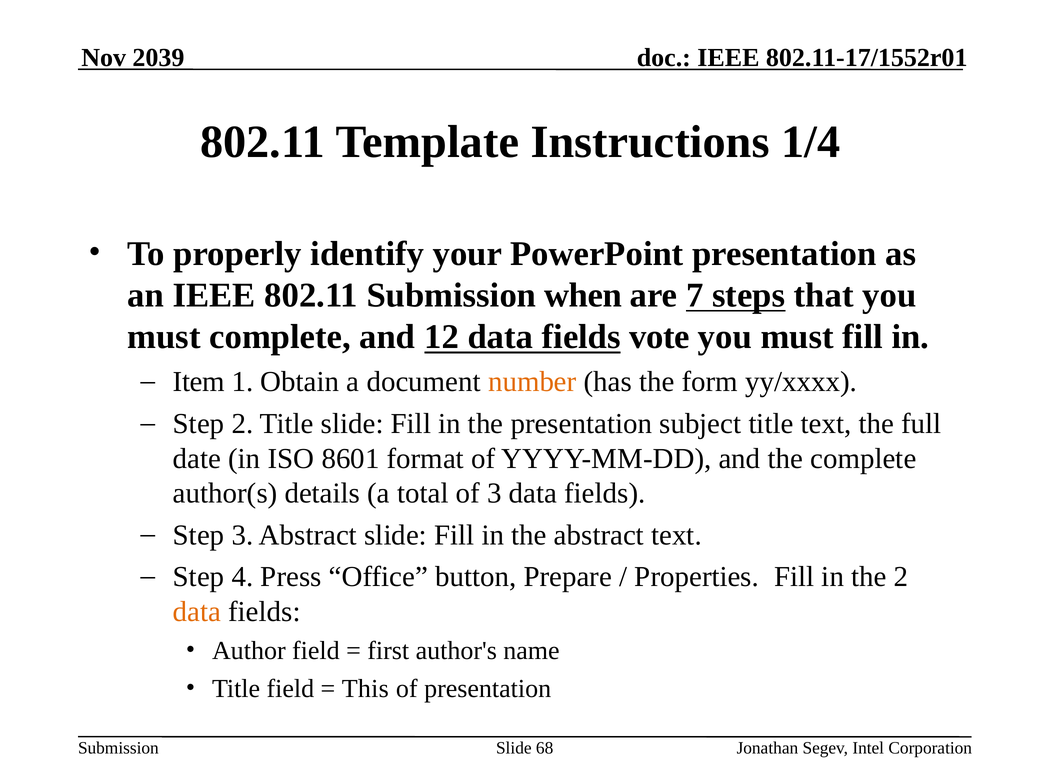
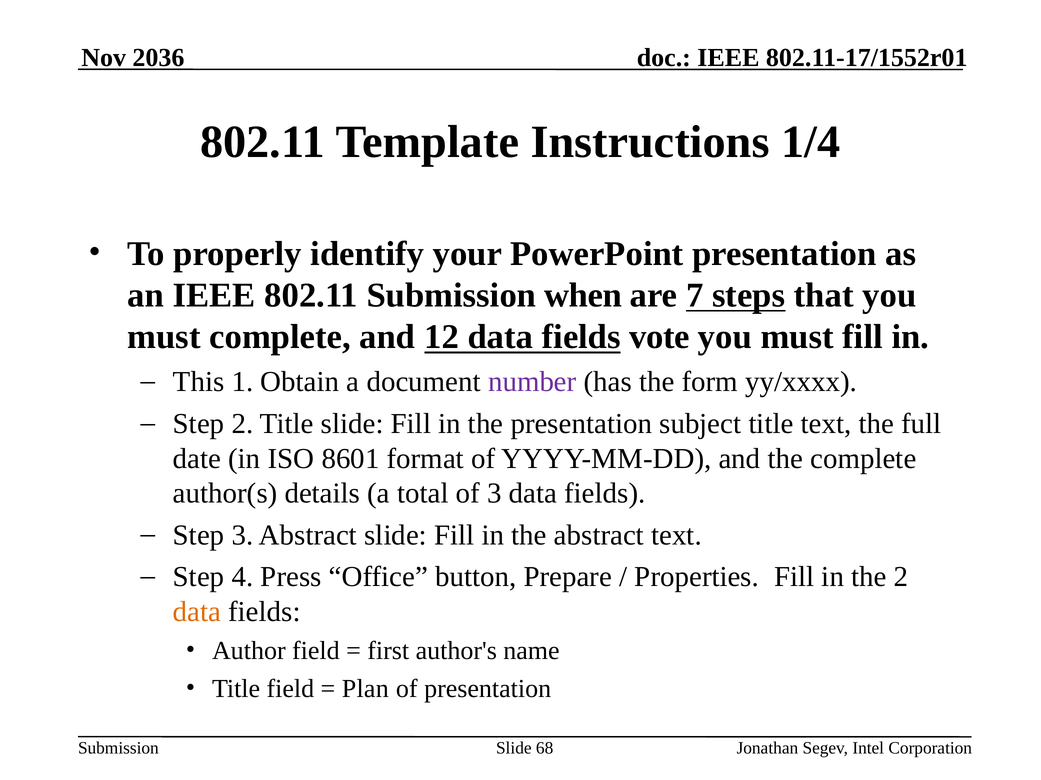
2039: 2039 -> 2036 (158, 58)
Item: Item -> This (199, 382)
number colour: orange -> purple (532, 382)
This: This -> Plan (365, 689)
